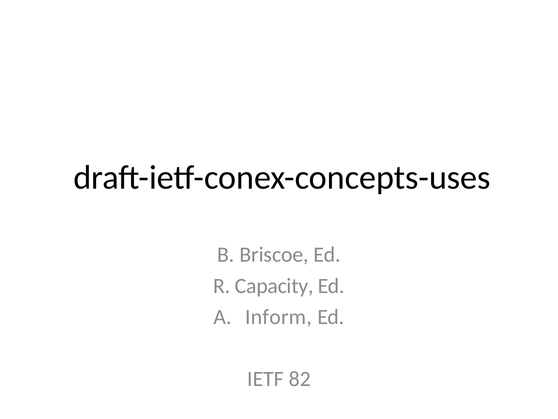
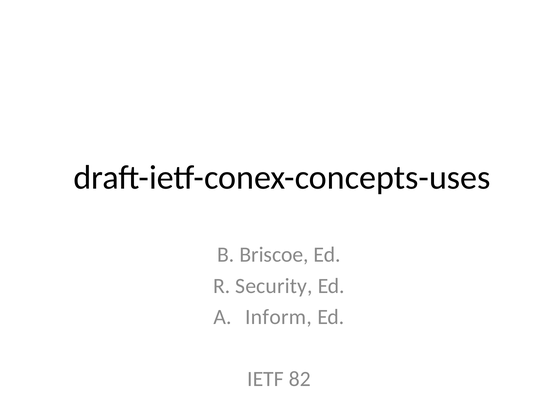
Capacity: Capacity -> Security (274, 286)
